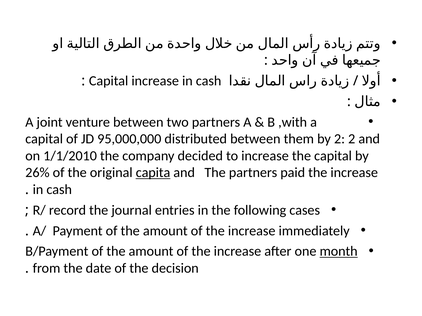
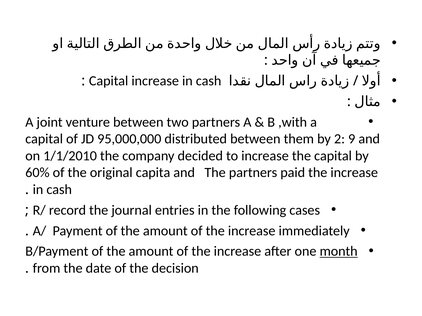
2 2: 2 -> 9 (352, 139)
26%: 26% -> 60% (37, 173)
capita underline: present -> none (153, 173)
